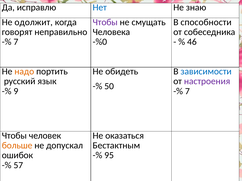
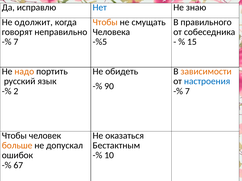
Чтобы colour: purple -> orange (105, 22)
способности: способности -> правильного (206, 22)
-%0: -%0 -> -%5 (100, 42)
46: 46 -> 15 (192, 42)
зависимости colour: blue -> orange (206, 72)
настроения colour: purple -> blue (207, 82)
50: 50 -> 90 (109, 86)
9: 9 -> 2 (16, 91)
95: 95 -> 10 (109, 156)
57: 57 -> 67 (18, 166)
